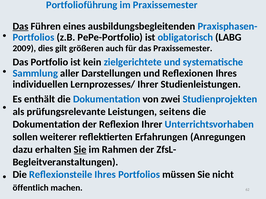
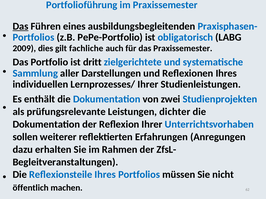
größeren: größeren -> fachliche (86, 48)
kein: kein -> dritt (92, 62)
seitens: seitens -> dichter (175, 112)
Sie underline: present -> none (80, 150)
